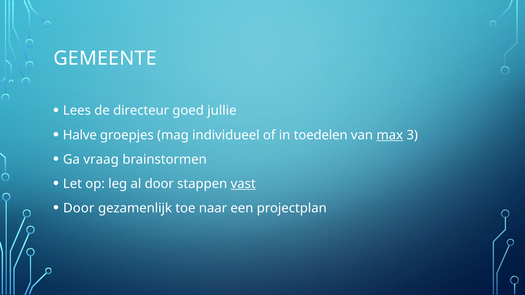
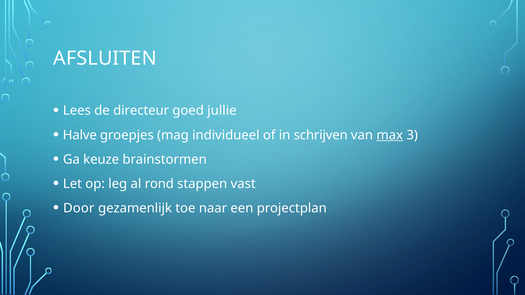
GEMEENTE: GEMEENTE -> AFSLUITEN (105, 58)
toedelen: toedelen -> schrijven (321, 135)
vraag: vraag -> keuze (101, 160)
al door: door -> rond (159, 184)
vast underline: present -> none (243, 184)
